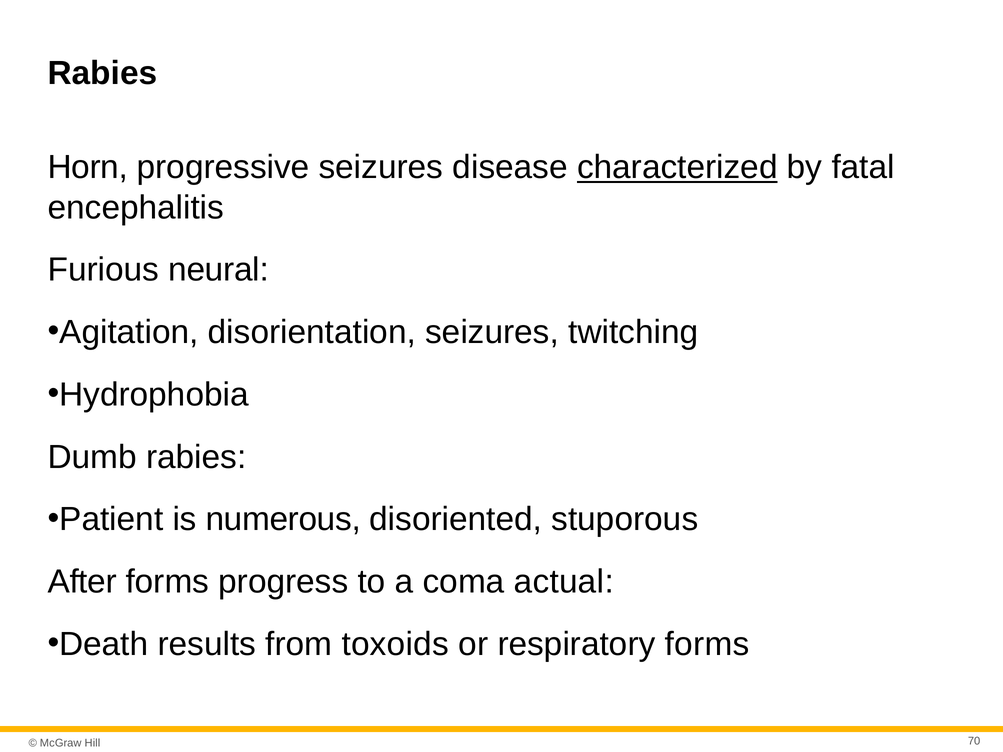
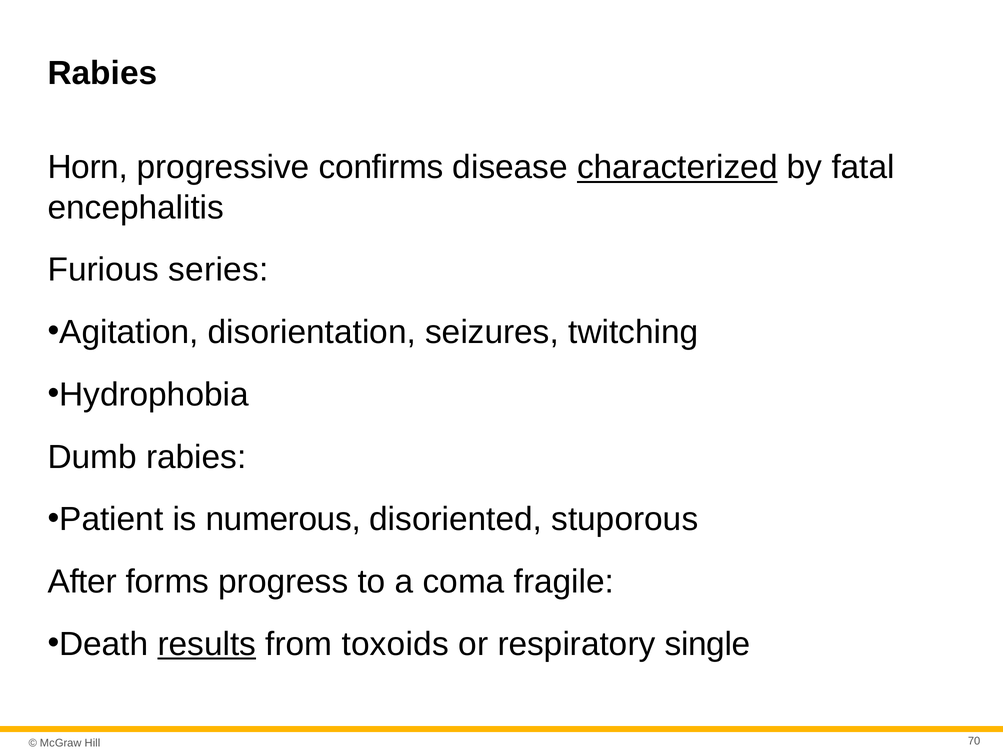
progressive seizures: seizures -> confirms (381, 167)
neural: neural -> series (218, 270)
actual: actual -> fragile (564, 582)
results underline: none -> present (207, 644)
respiratory forms: forms -> single (708, 644)
